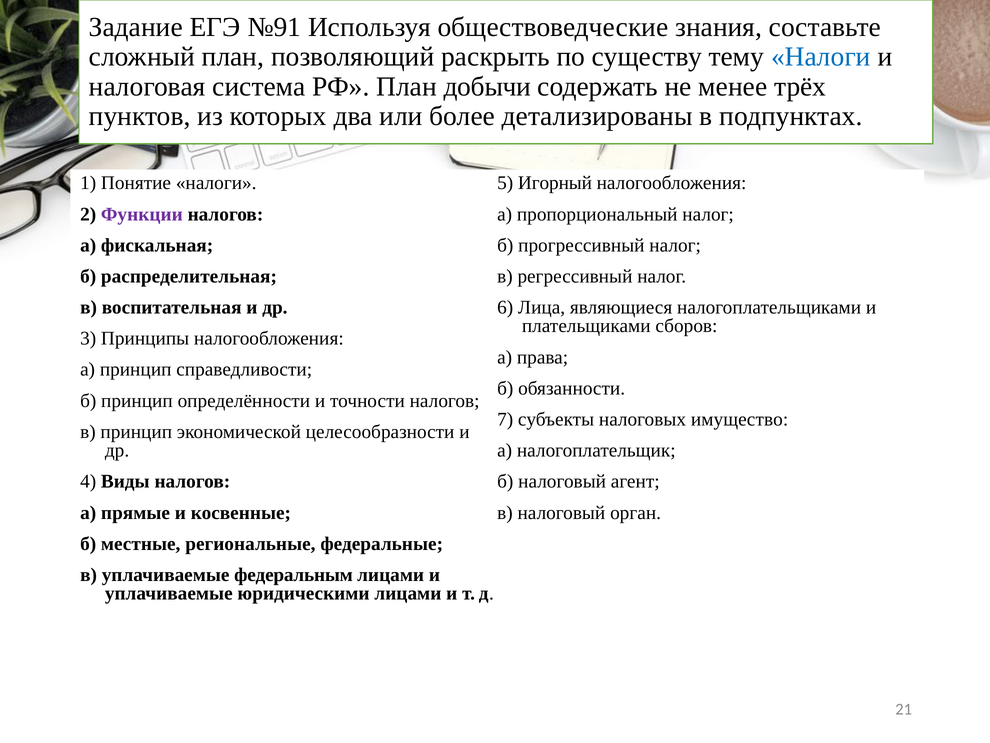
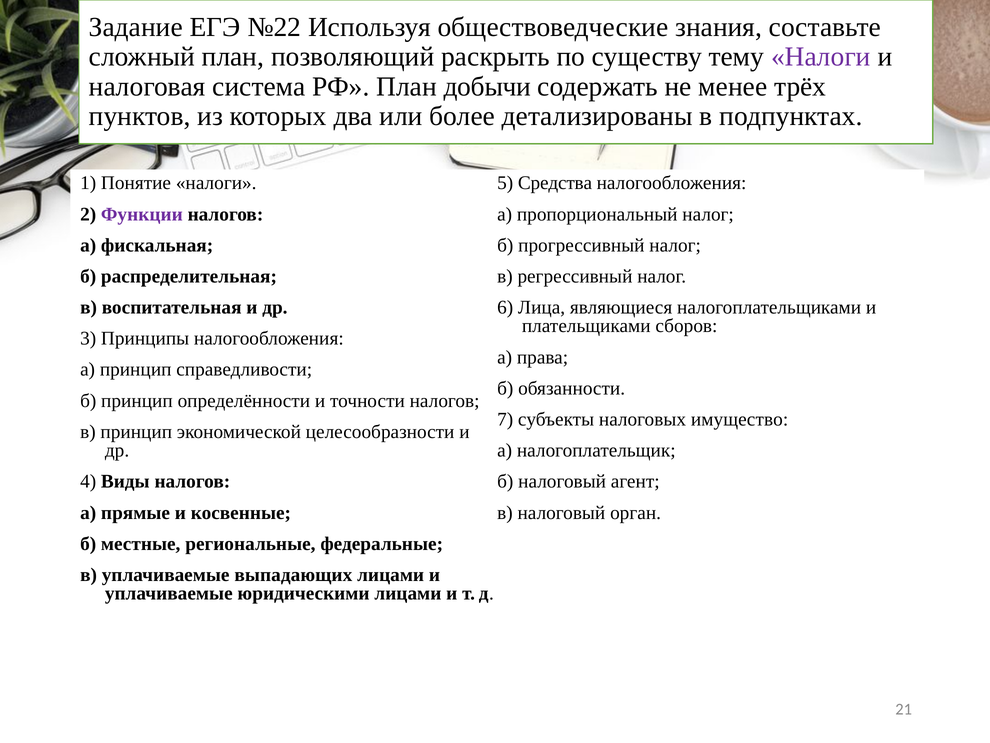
№91: №91 -> №22 (274, 27)
Налоги colour: blue -> purple (821, 57)
Игорный: Игорный -> Средства (555, 183)
федеральным: федеральным -> выпадающих (293, 574)
